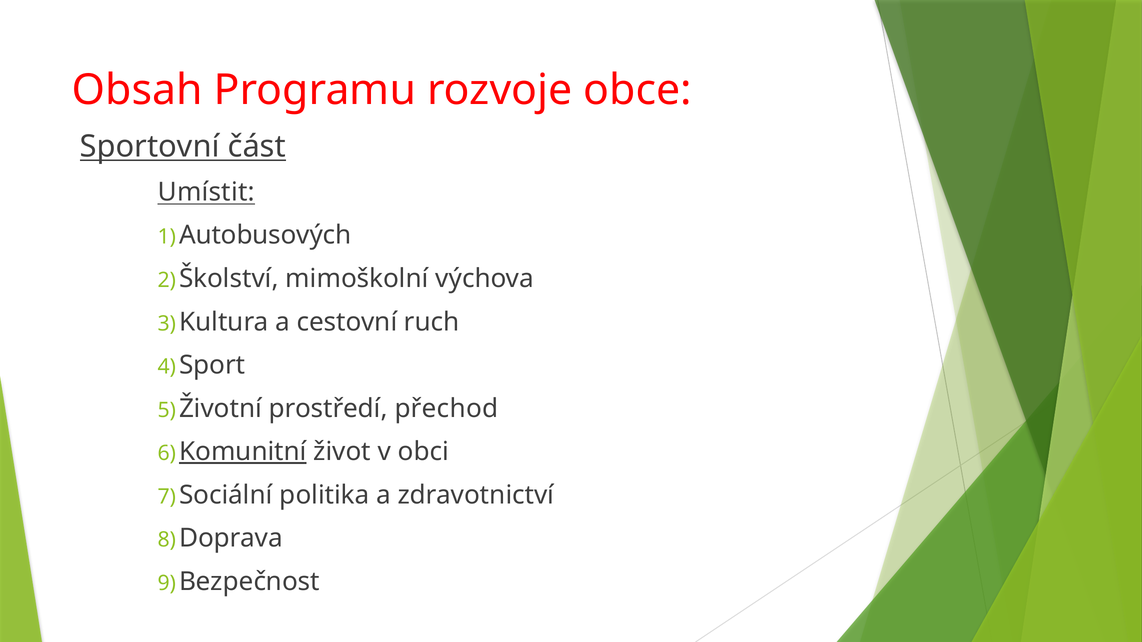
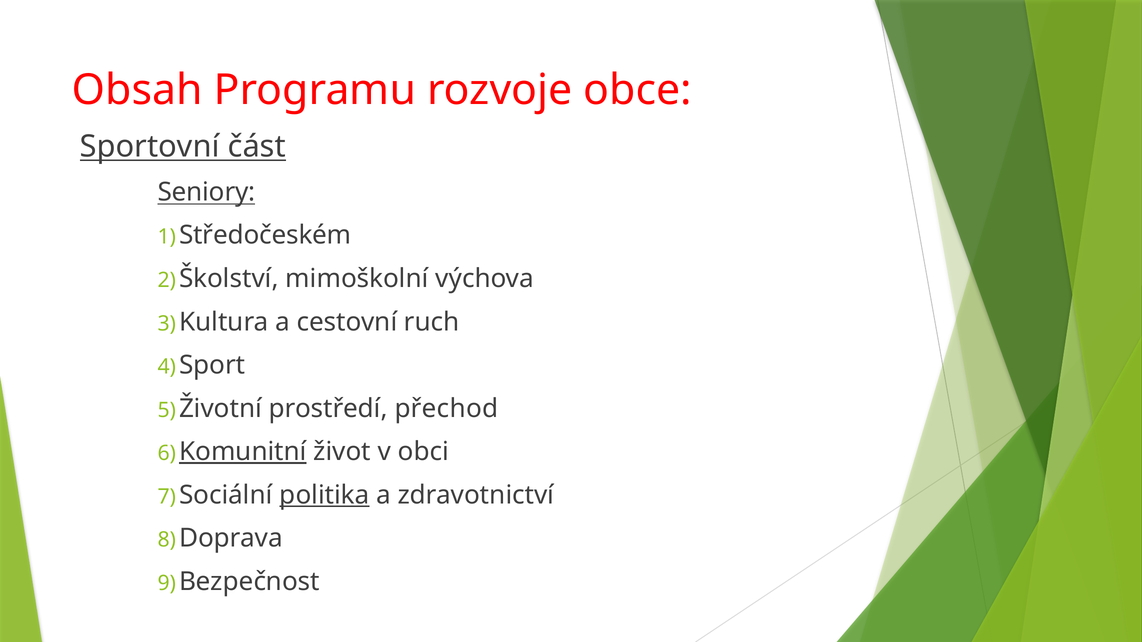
Umístit: Umístit -> Seniory (206, 192)
Autobusových: Autobusových -> Středočeském (265, 235)
politika underline: none -> present (324, 495)
